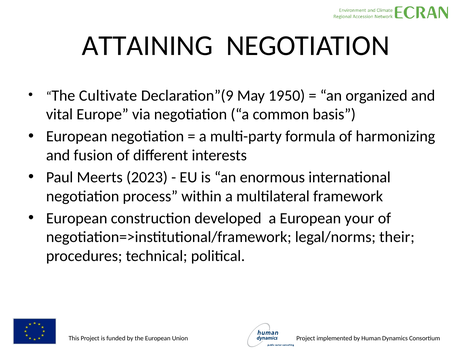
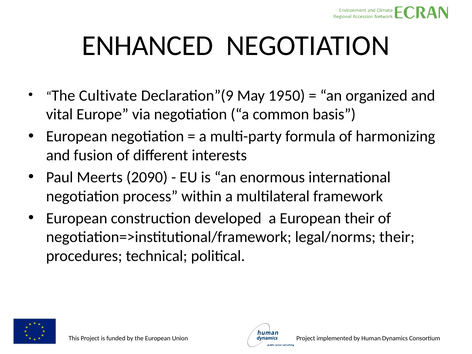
ATTAINING: ATTAINING -> ENHANCED (148, 46)
2023: 2023 -> 2090 (147, 177)
European your: your -> their (360, 218)
